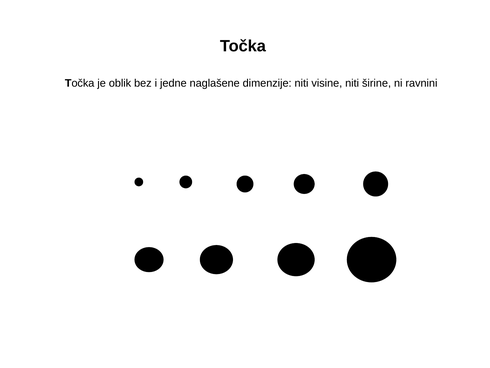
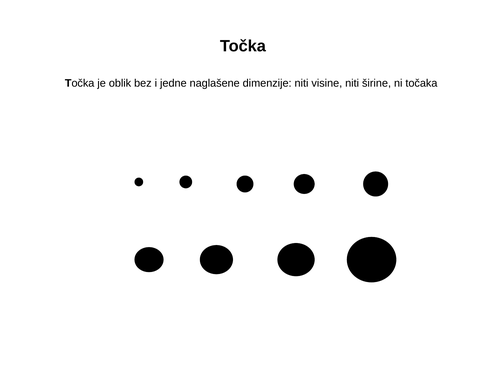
ravnini: ravnini -> točaka (421, 83)
